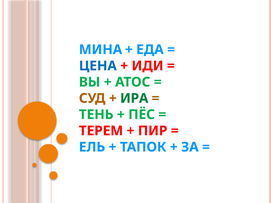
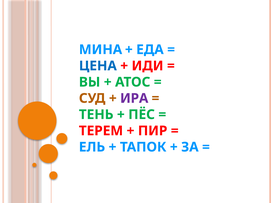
ИРА colour: green -> purple (134, 98)
